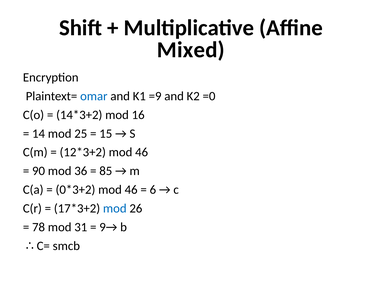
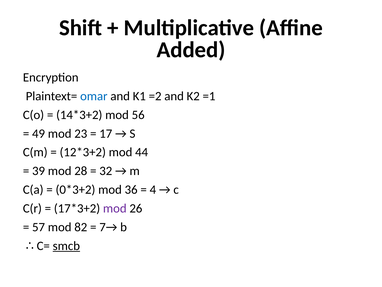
Mixed: Mixed -> Added (191, 50)
=9: =9 -> =2 (155, 96)
=0: =0 -> =1 (209, 96)
16: 16 -> 56 (138, 115)
14: 14 -> 49 (39, 133)
25: 25 -> 23 (81, 133)
15: 15 -> 17 (106, 133)
46: 46 -> 44 (142, 152)
90: 90 -> 39 (39, 171)
36: 36 -> 28 (81, 171)
85: 85 -> 32 (106, 171)
46: 46 -> 36 (131, 189)
6: 6 -> 4 (153, 189)
mod colour: blue -> purple (115, 208)
78: 78 -> 57 (39, 227)
31: 31 -> 82 (81, 227)
9→: 9→ -> 7→ (108, 227)
smcb underline: none -> present (66, 245)
